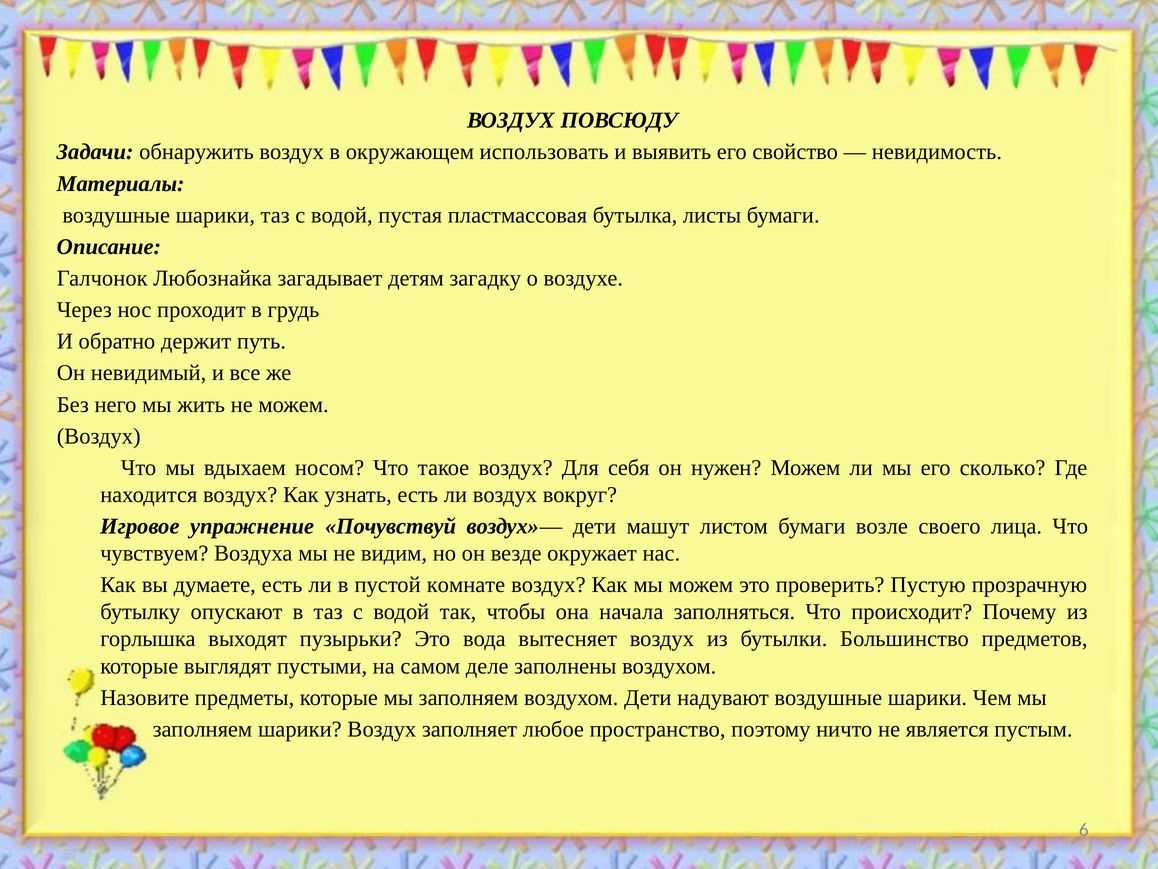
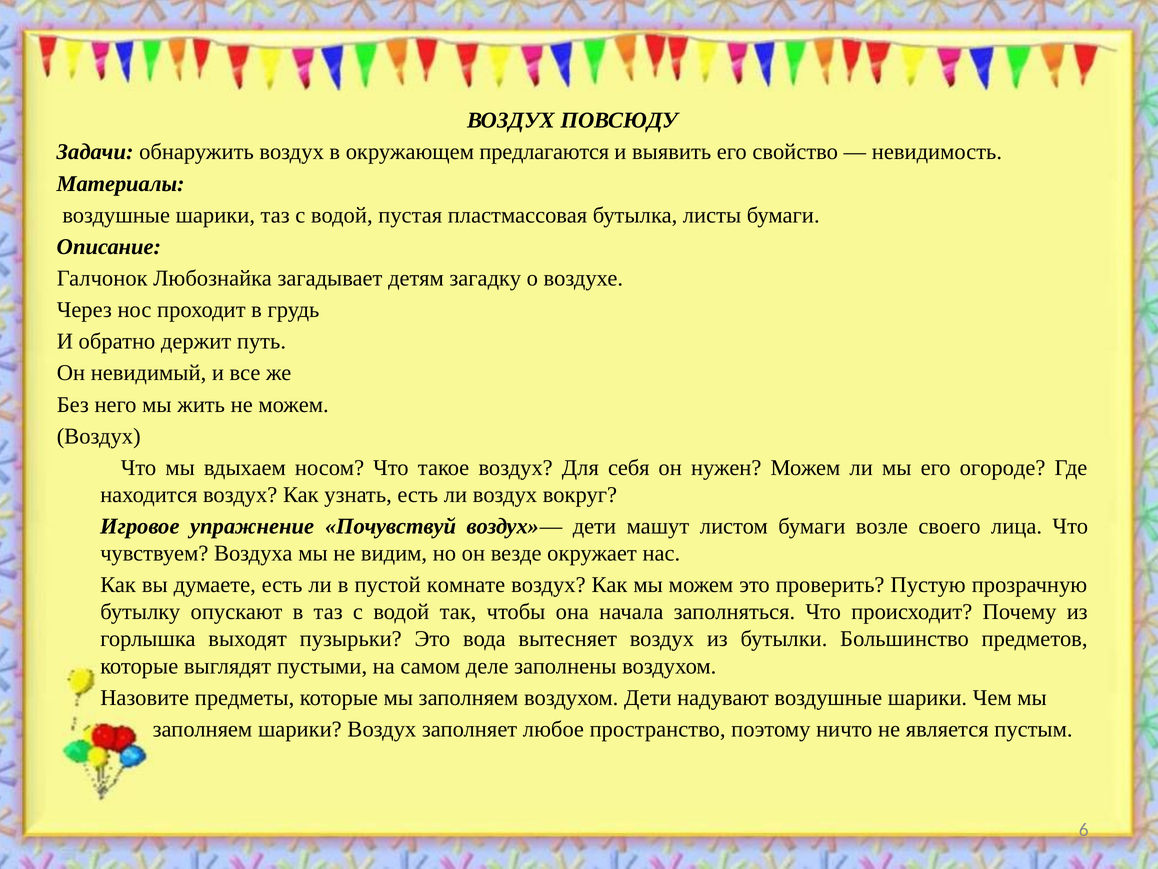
использовать: использовать -> предлагаются (544, 152)
сколько: сколько -> огороде (1003, 467)
